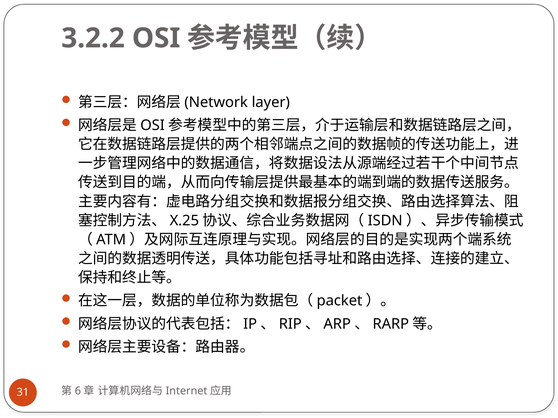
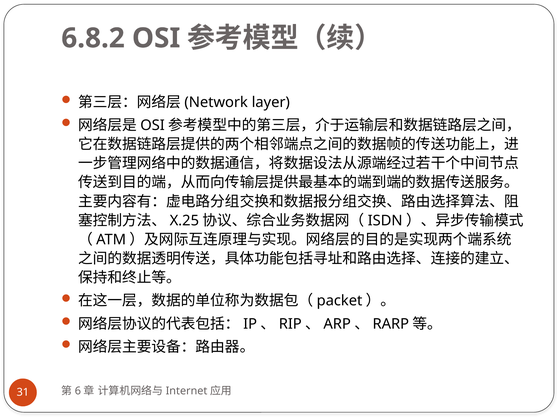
3.2.2: 3.2.2 -> 6.8.2 (93, 38)
